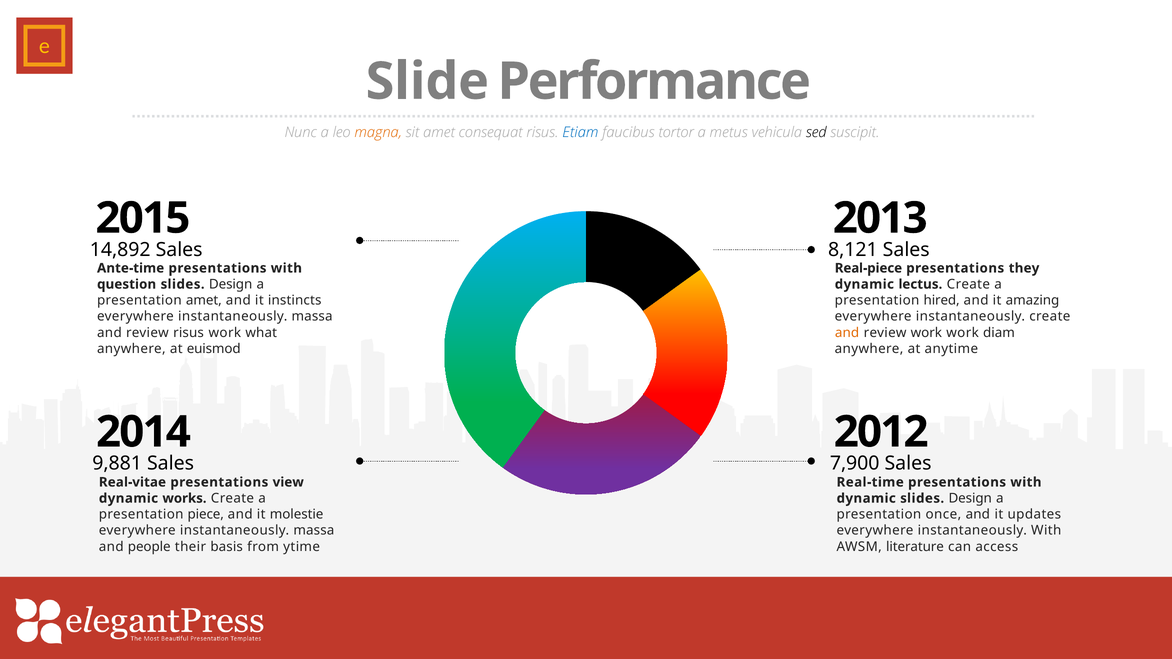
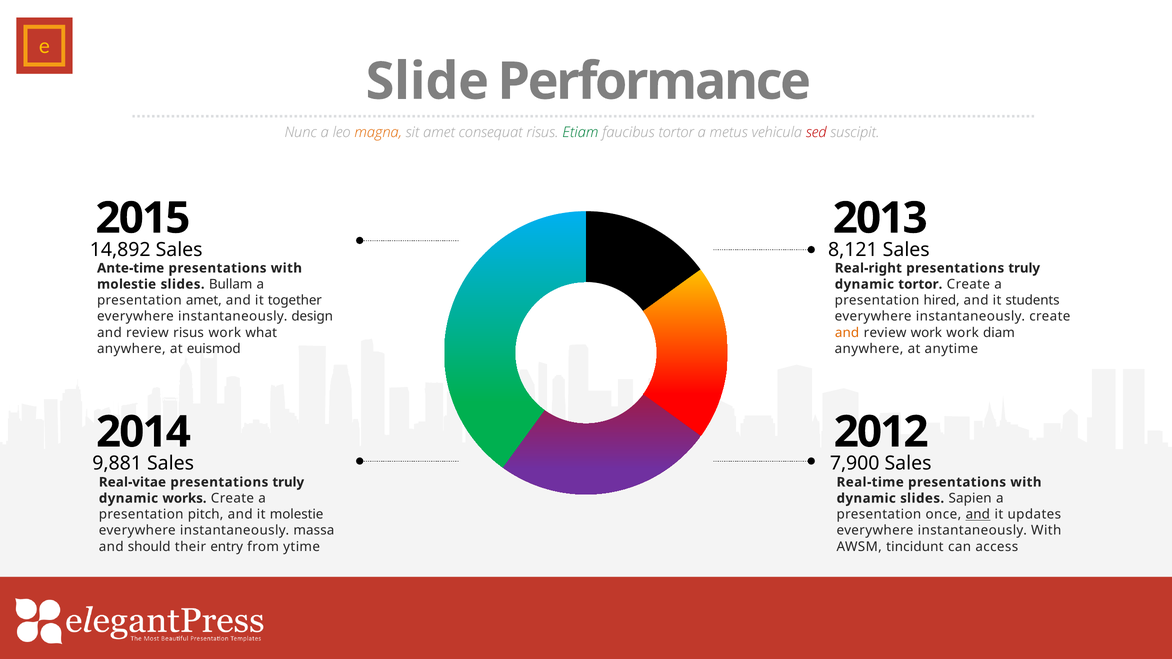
Etiam colour: blue -> green (580, 132)
sed colour: black -> red (816, 132)
Real-piece: Real-piece -> Real-right (868, 268)
they: they -> truly (1024, 268)
question: question -> molestie (127, 284)
Design: Design -> Bullam (231, 284)
dynamic lectus: lectus -> tortor (920, 284)
instincts: instincts -> together (295, 300)
amazing: amazing -> students (1033, 300)
massa: massa -> design (312, 317)
view: view -> truly (288, 482)
dynamic slides Design: Design -> Sapien (970, 498)
piece: piece -> pitch (206, 515)
and underline: none -> present (978, 515)
people: people -> should (149, 547)
basis: basis -> entry (227, 547)
literature: literature -> tincidunt (915, 547)
